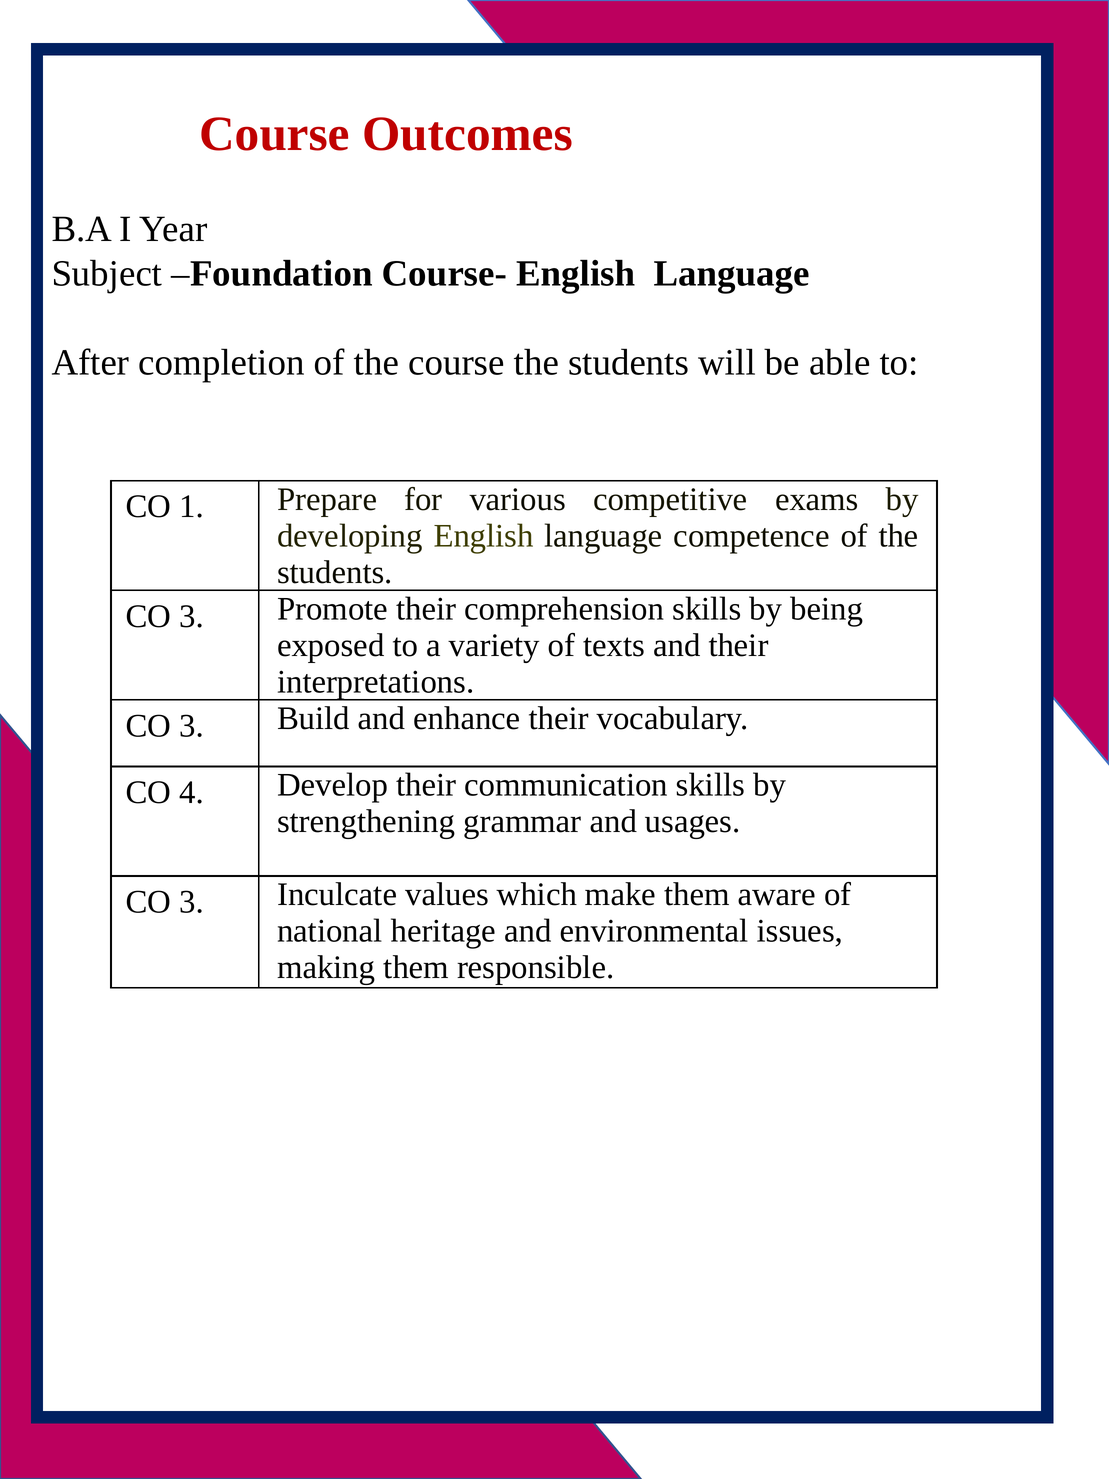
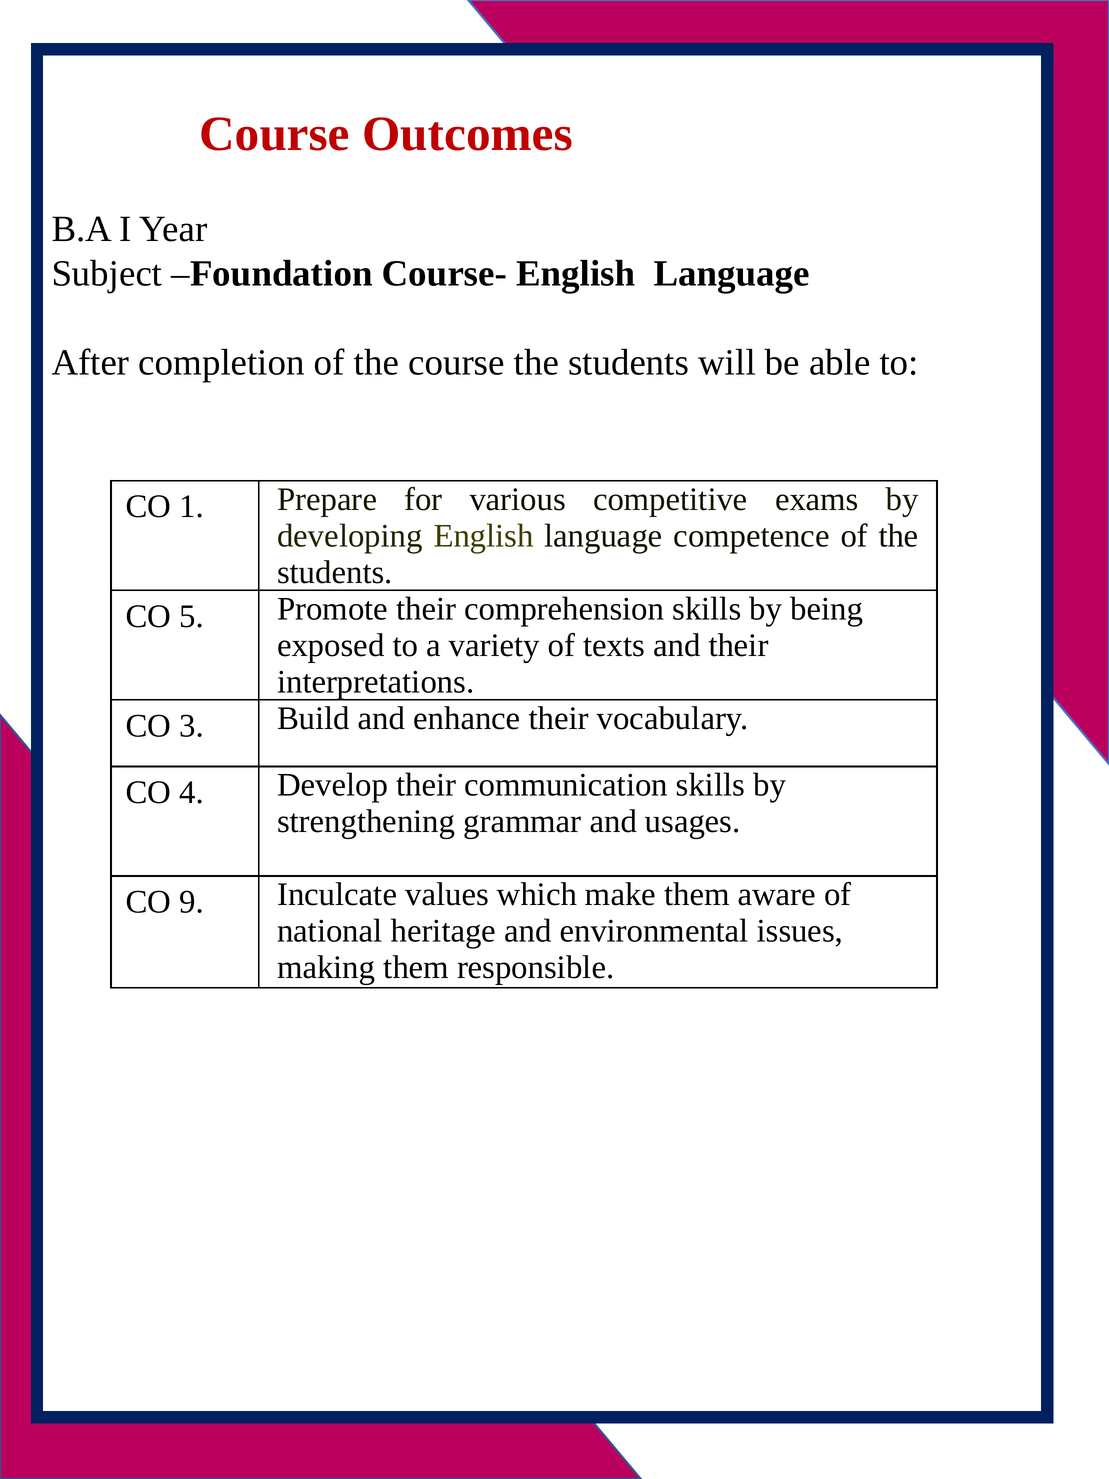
3: 3 -> 5 (192, 616)
3: 3 -> 9 (192, 902)
